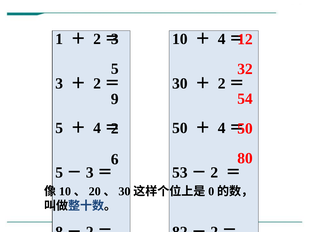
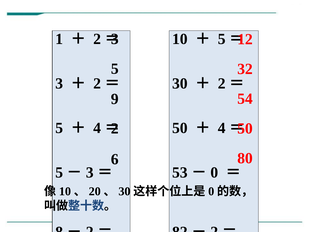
4: 4 -> 5 (222, 39)
2: 2 -> 0 (214, 172)
